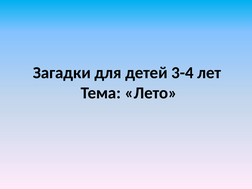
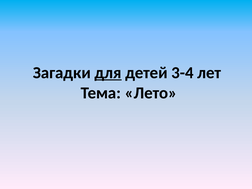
для underline: none -> present (108, 73)
